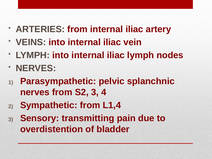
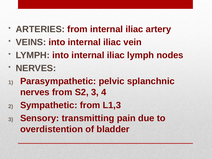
L1,4: L1,4 -> L1,3 (112, 105)
